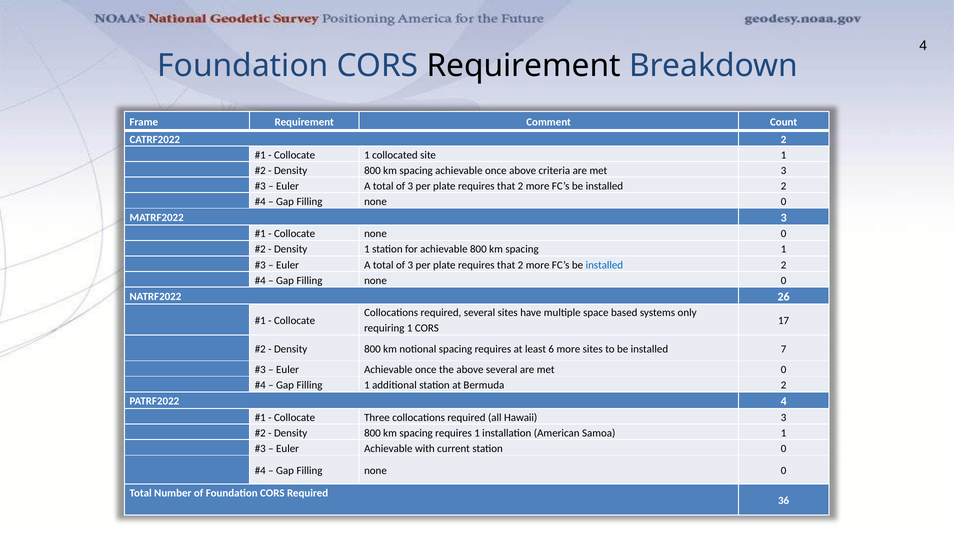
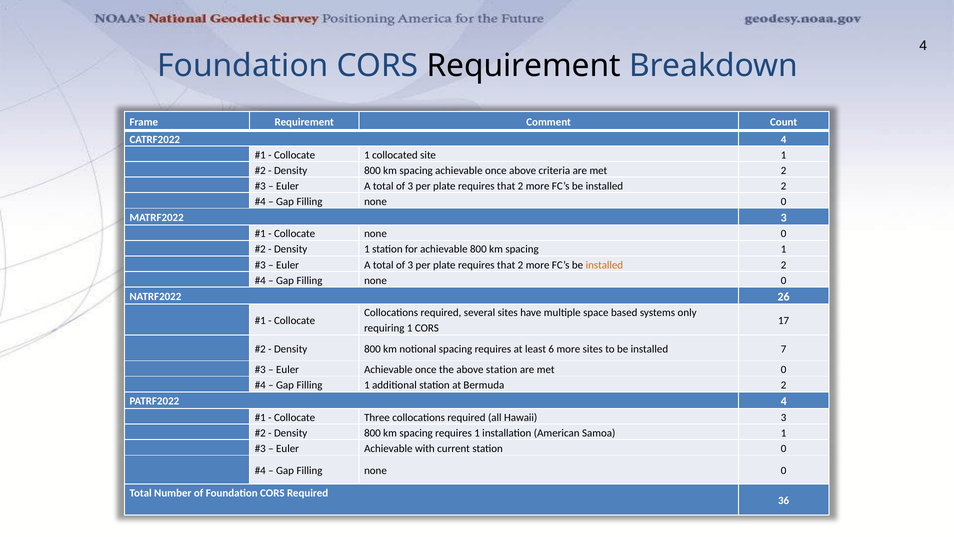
CATRF2022 2: 2 -> 4 (784, 139)
met 3: 3 -> 2 (784, 170)
installed colour: blue -> orange (604, 265)
above several: several -> station (502, 369)
